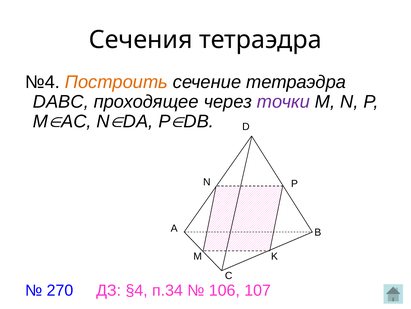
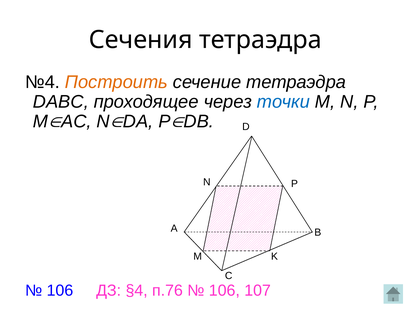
точки colour: purple -> blue (283, 102)
270: 270 -> 106 (60, 290)
п.34: п.34 -> п.76 (167, 290)
